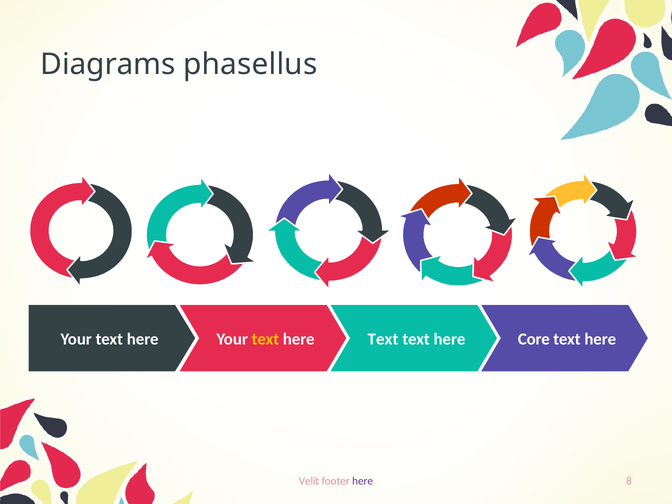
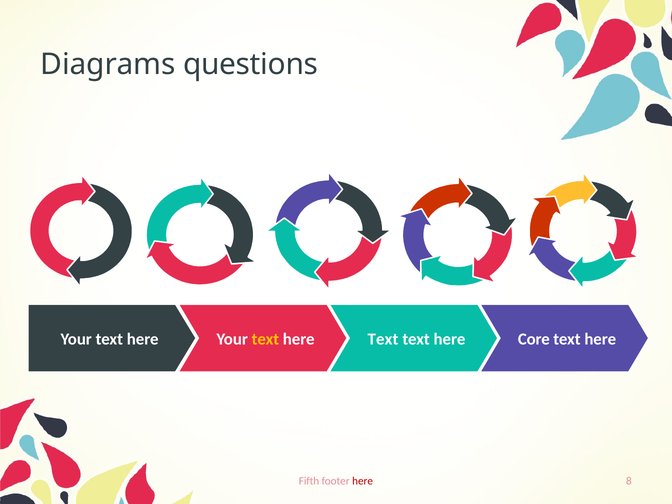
phasellus: phasellus -> questions (251, 64)
Velit: Velit -> Fifth (309, 481)
here colour: purple -> red (363, 481)
